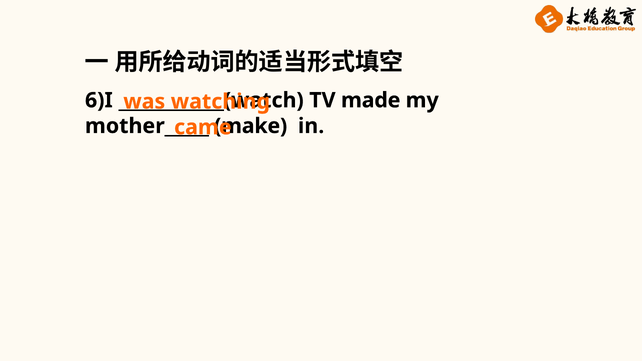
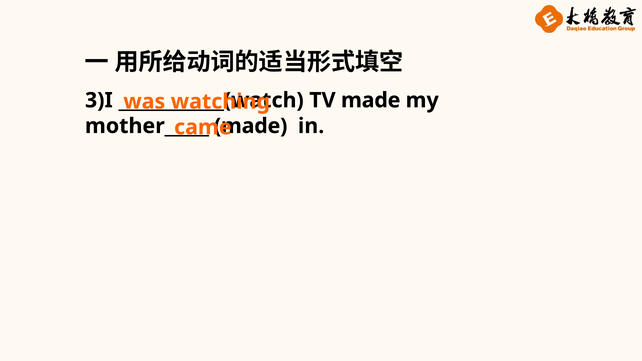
6)I: 6)I -> 3)I (99, 100)
make: make -> made (251, 126)
